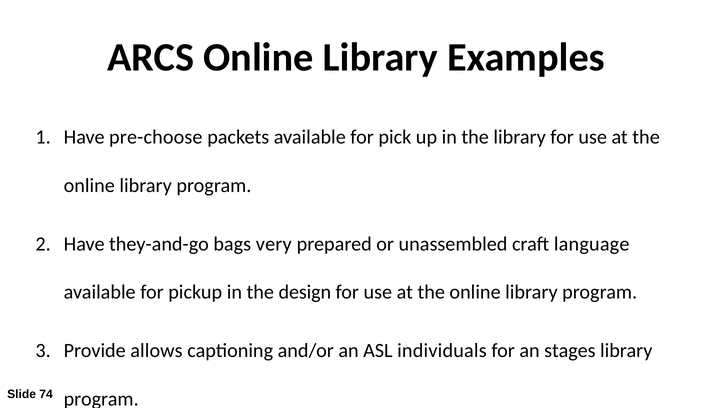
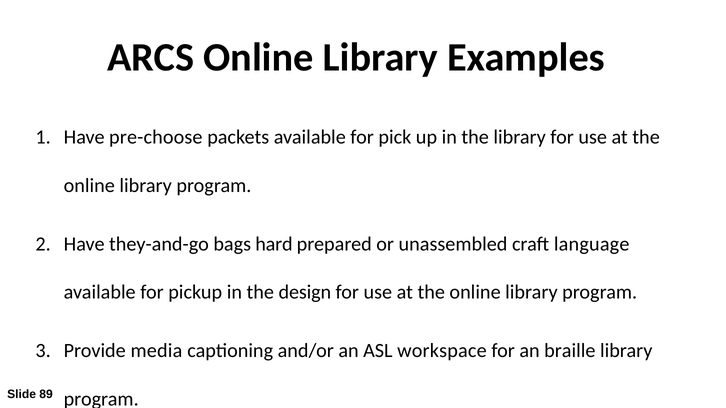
very: very -> hard (274, 244)
allows: allows -> media (156, 351)
individuals: individuals -> workspace (442, 351)
stages: stages -> braille (570, 351)
74: 74 -> 89 (46, 394)
